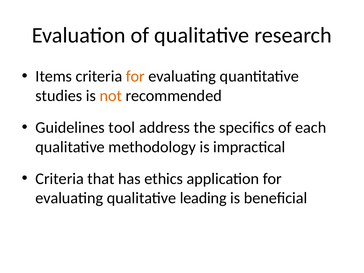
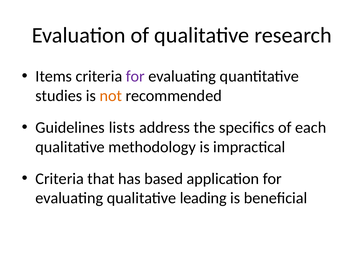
for colour: orange -> purple (135, 76)
tool: tool -> lists (122, 128)
ethics: ethics -> based (164, 179)
